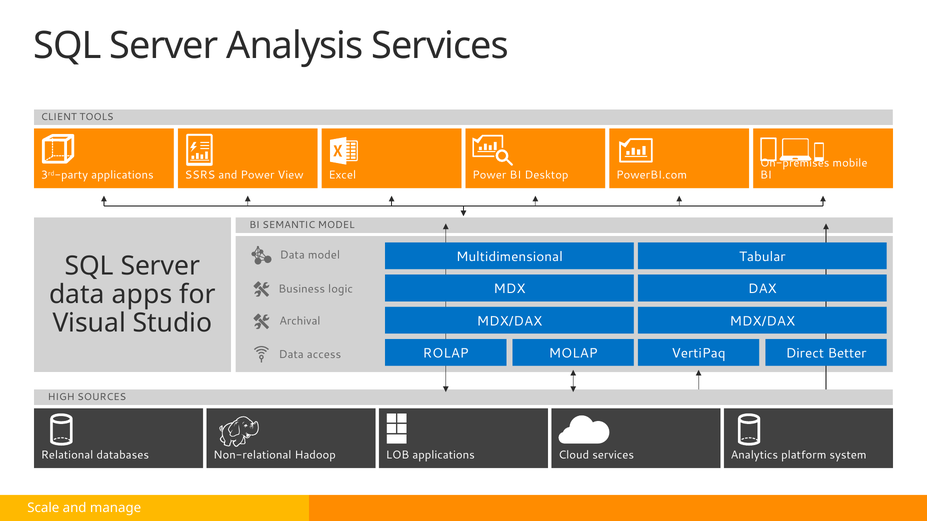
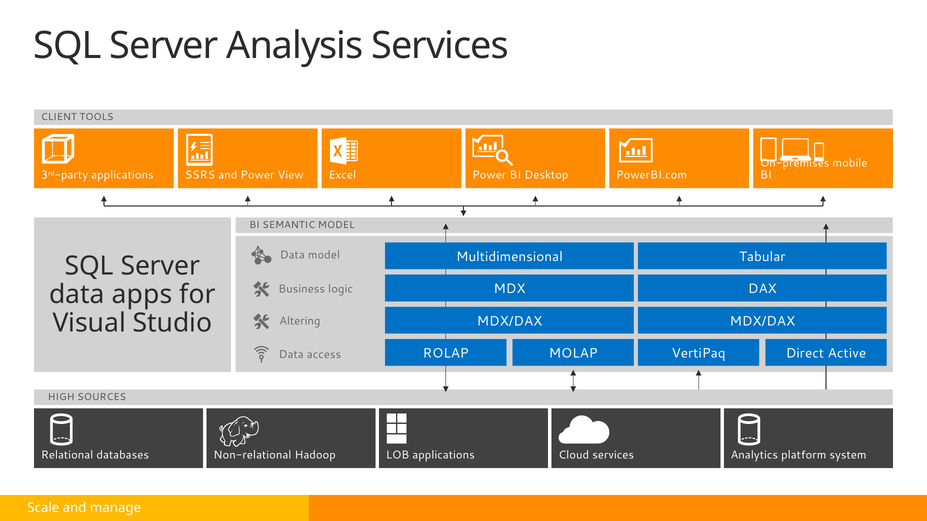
Archival: Archival -> Altering (300, 321)
Better: Better -> Active (847, 354)
